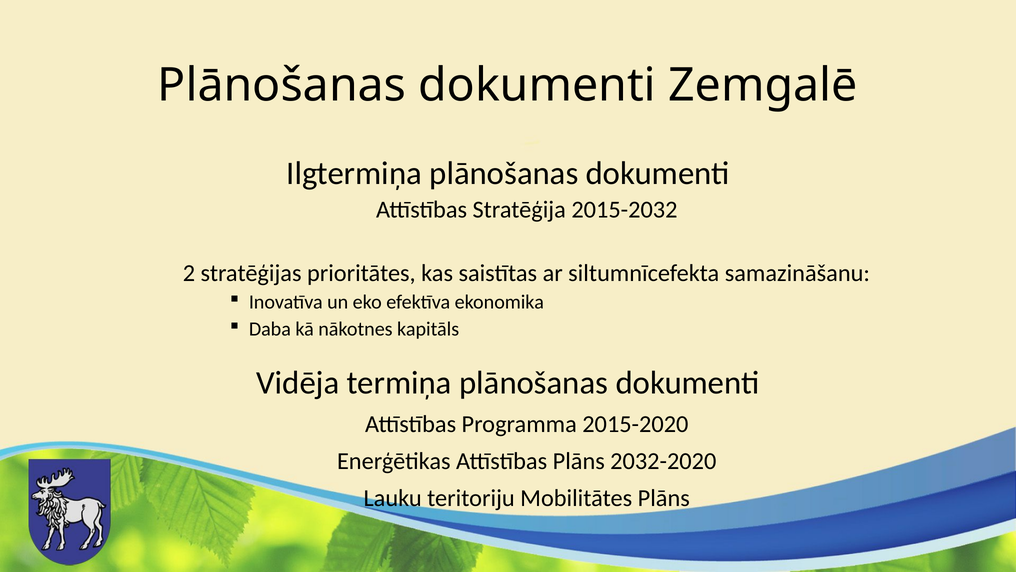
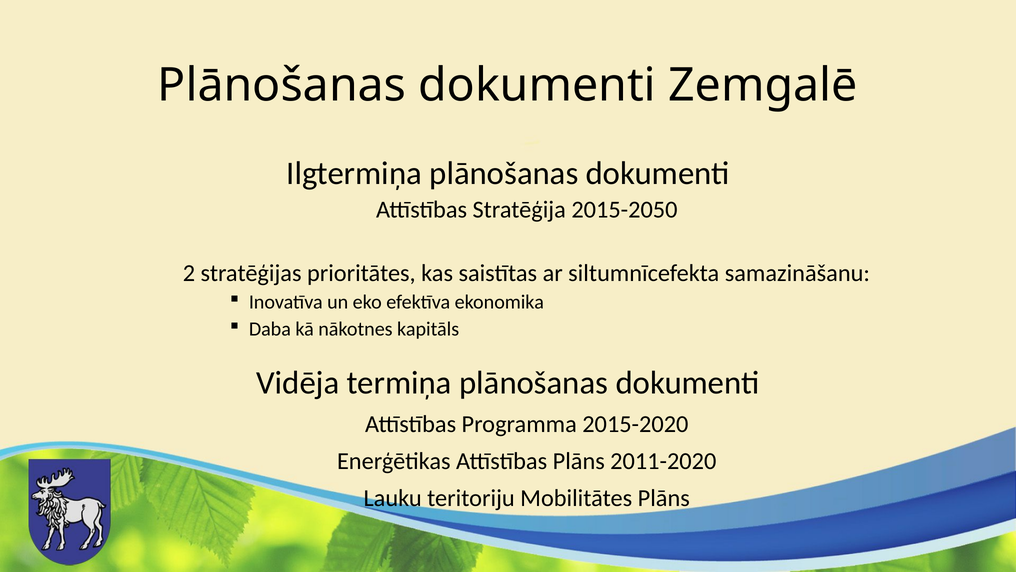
2015-2032: 2015-2032 -> 2015-2050 (624, 210)
2032-2020: 2032-2020 -> 2011-2020 (663, 461)
